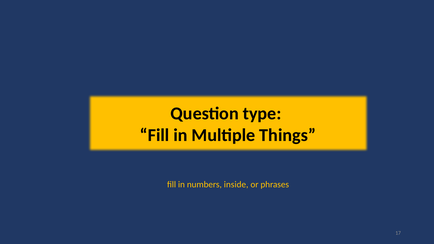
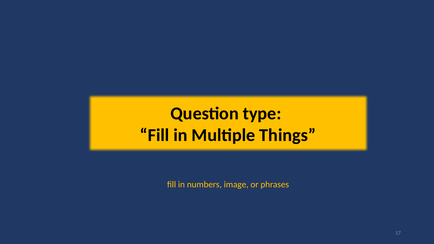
inside: inside -> image (236, 185)
